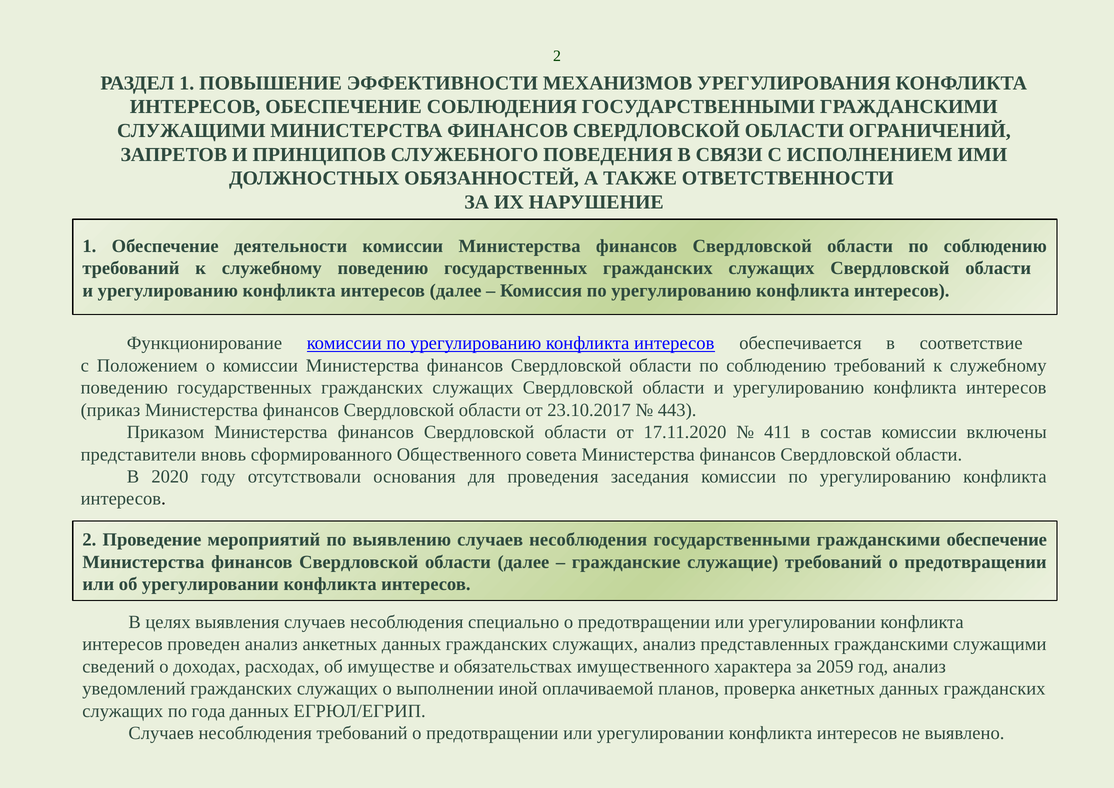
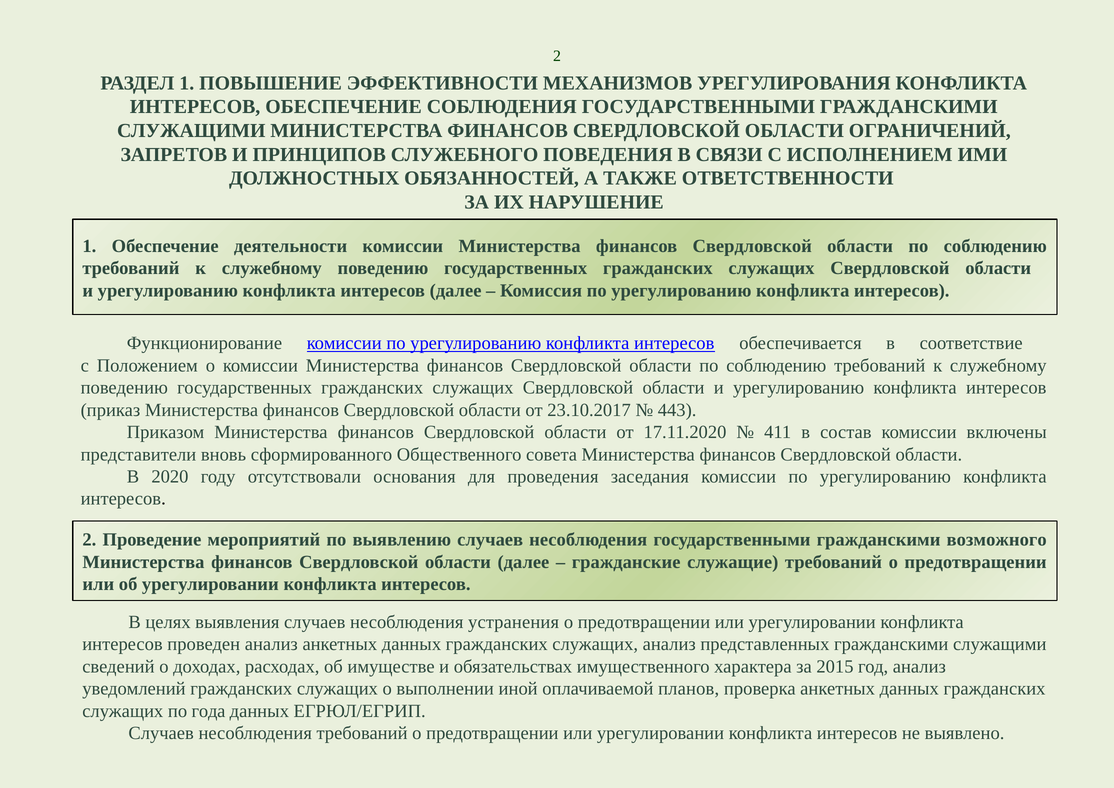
гражданскими обеспечение: обеспечение -> возможного (997, 540)
специально: специально -> устранения (514, 622)
2059: 2059 -> 2015 (835, 666)
